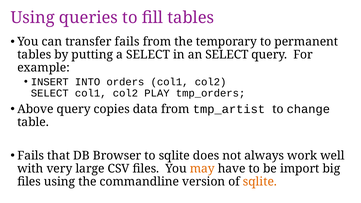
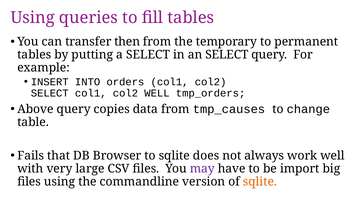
transfer fails: fails -> then (127, 42)
col2 PLAY: PLAY -> WELL (157, 93)
tmp_artist: tmp_artist -> tmp_causes (229, 109)
may colour: orange -> purple (202, 169)
